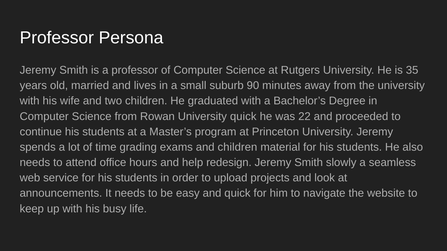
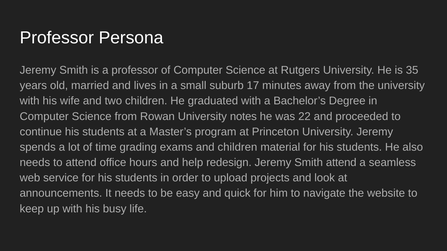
90: 90 -> 17 (253, 86)
University quick: quick -> notes (243, 117)
Smith slowly: slowly -> attend (341, 163)
